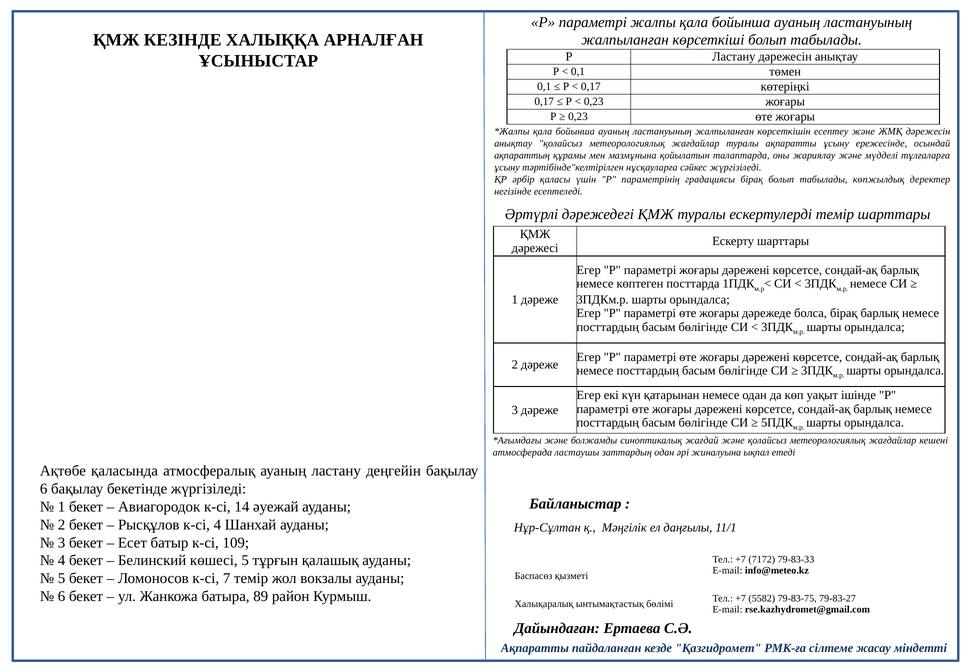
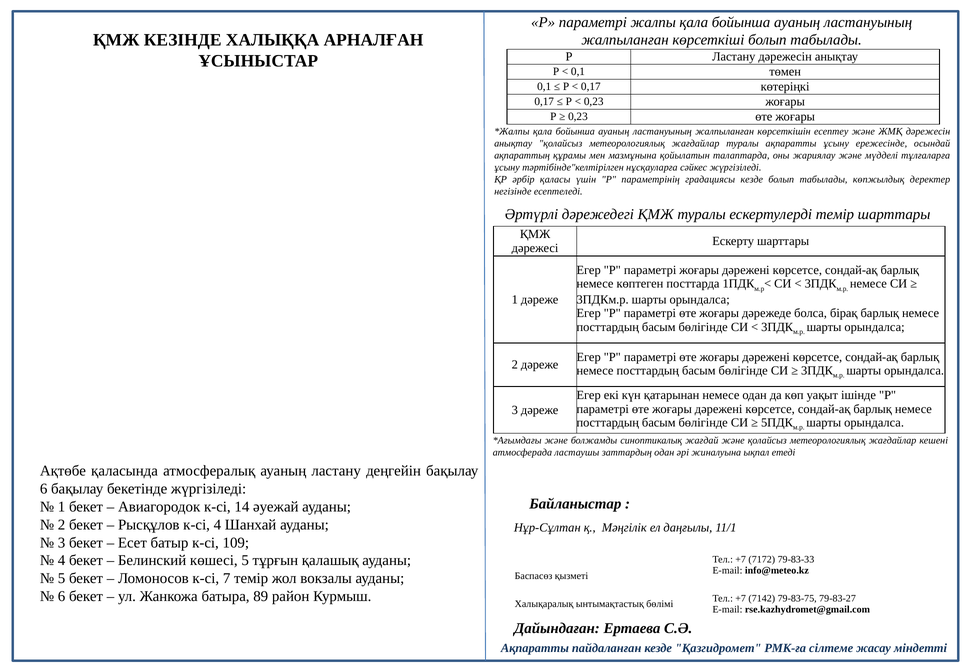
градациясы бірақ: бірақ -> кезде (752, 179)
5582: 5582 -> 7142 (762, 599)
